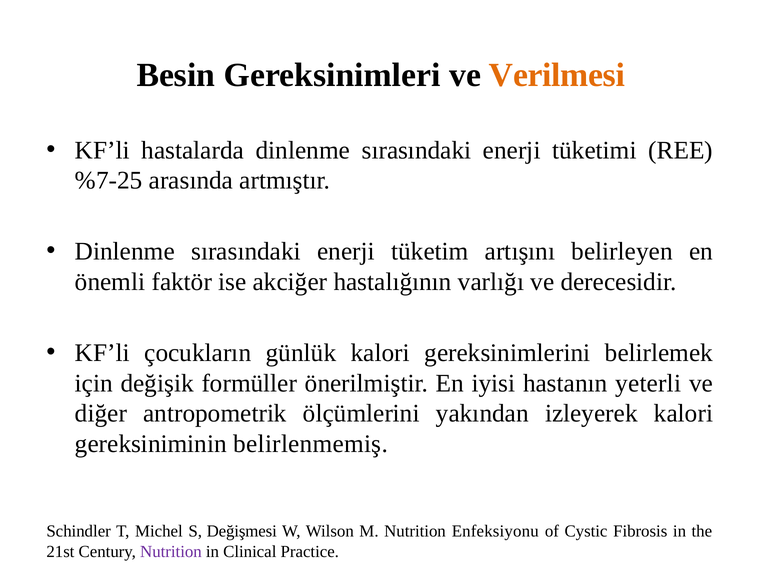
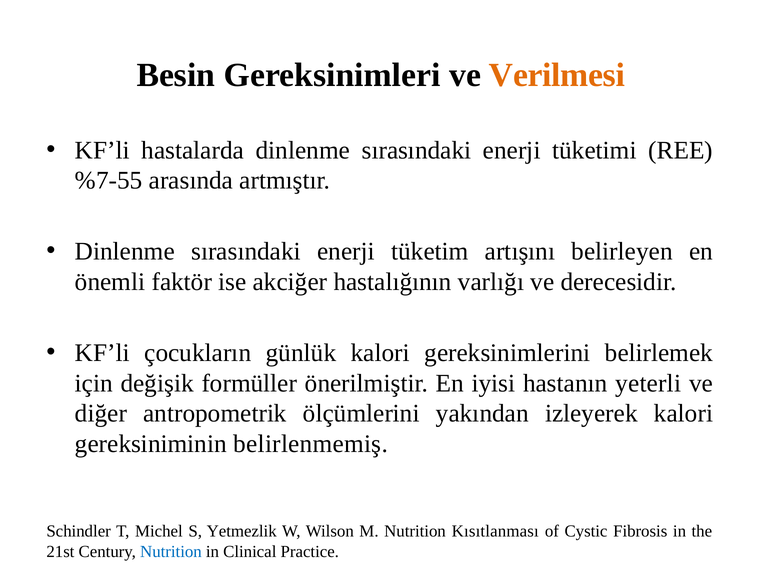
%7-25: %7-25 -> %7-55 (109, 181)
Değişmesi: Değişmesi -> Yetmezlik (242, 531)
Enfeksiyonu: Enfeksiyonu -> Kısıtlanması (495, 531)
Nutrition colour: purple -> blue (171, 551)
